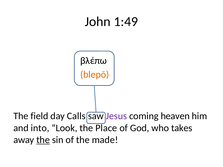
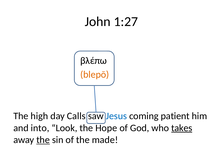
1:49: 1:49 -> 1:27 (126, 22)
field: field -> high (39, 116)
Jesus colour: purple -> blue (116, 116)
heaven: heaven -> patient (175, 116)
Place: Place -> Hope (106, 128)
takes underline: none -> present (182, 128)
